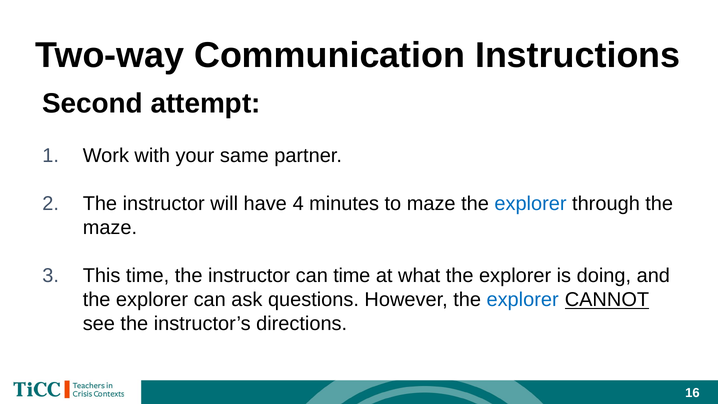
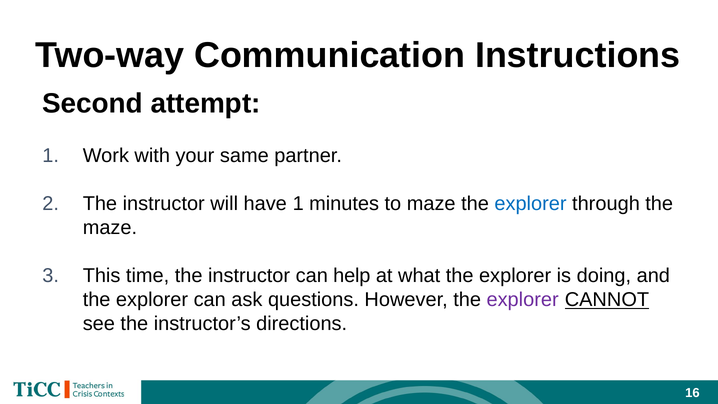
have 4: 4 -> 1 (298, 204)
can time: time -> help (352, 276)
explorer colour: blue -> purple (523, 299)
